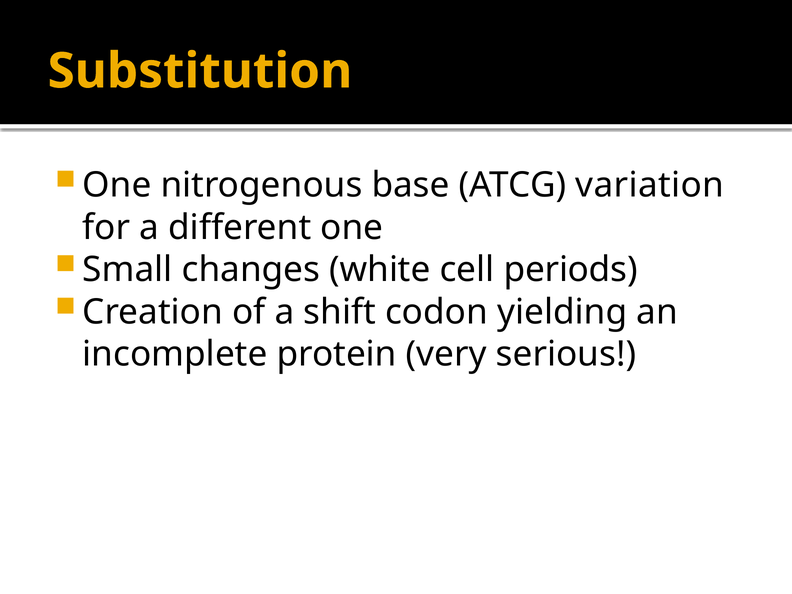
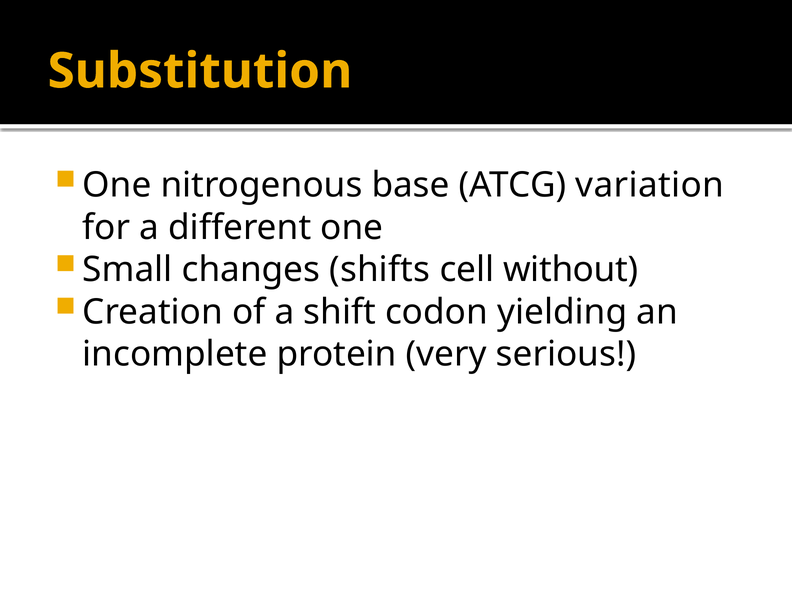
white: white -> shifts (380, 270)
periods: periods -> without (571, 270)
